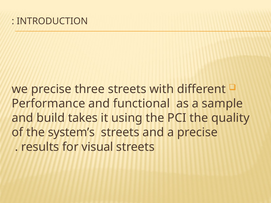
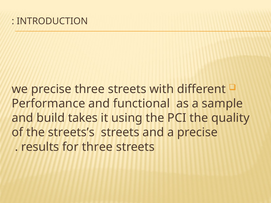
system’s: system’s -> streets’s (71, 133)
for visual: visual -> three (97, 147)
